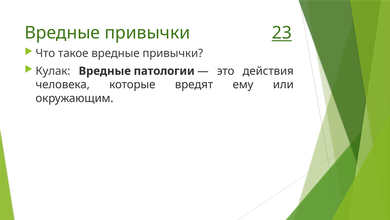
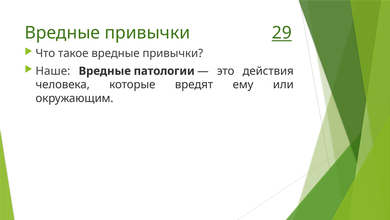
23: 23 -> 29 (282, 33)
Кулак: Кулак -> Наше (53, 71)
